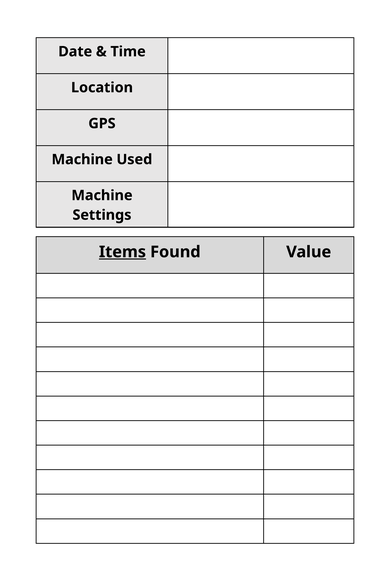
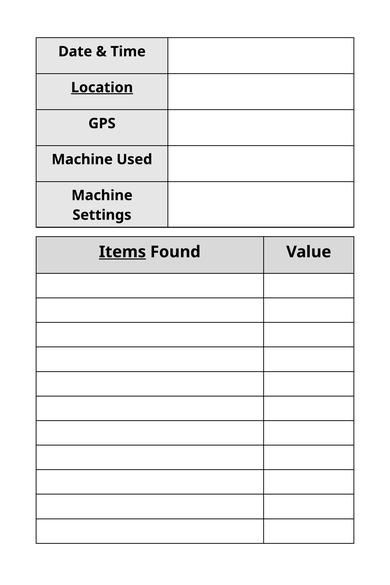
Location underline: none -> present (102, 88)
